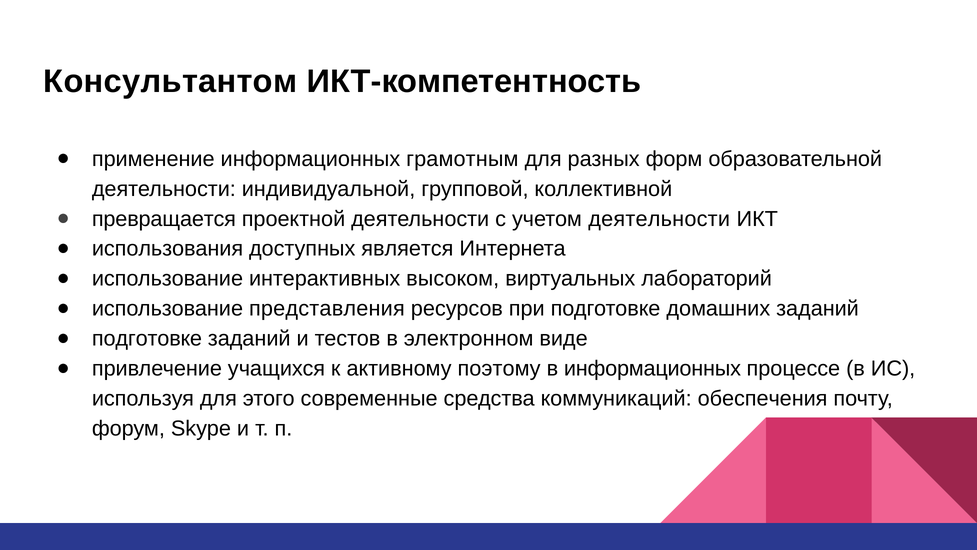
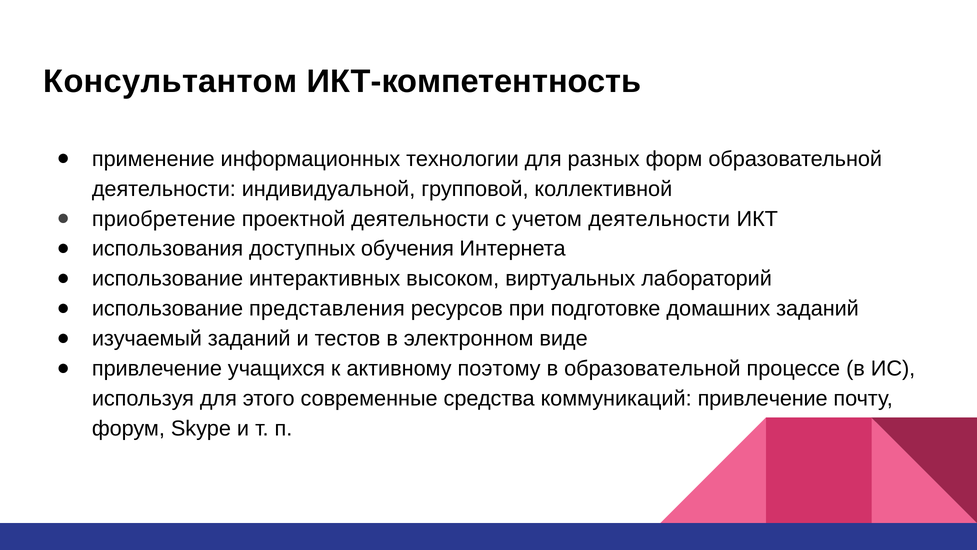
грамотным: грамотным -> технологии (462, 159)
превращается: превращается -> приобретение (164, 219)
является: является -> обучения (407, 249)
подготовке: подготовке -> изучаемый (147, 338)
в информационных: информационных -> образовательной (652, 368)
коммуникаций обеспечения: обеспечения -> привлечение (763, 398)
